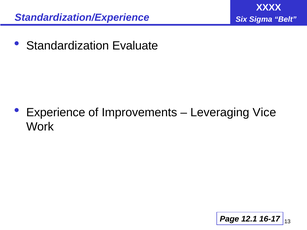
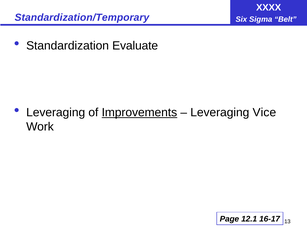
Standardization/Experience: Standardization/Experience -> Standardization/Temporary (82, 18)
Experience: Experience -> Leveraging (56, 113)
Improvements underline: none -> present (139, 113)
